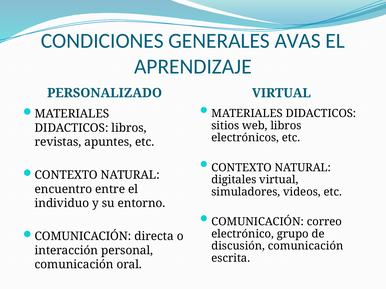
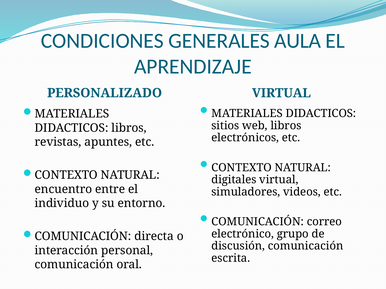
AVAS: AVAS -> AULA (298, 41)
